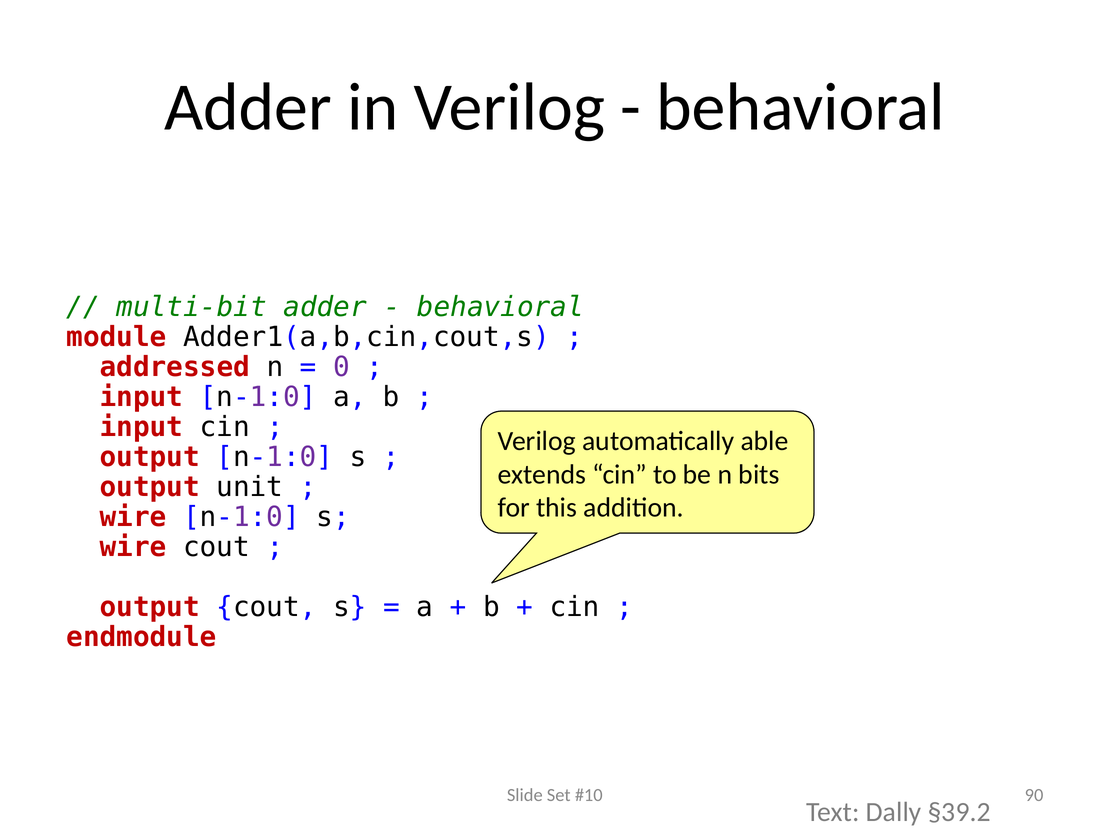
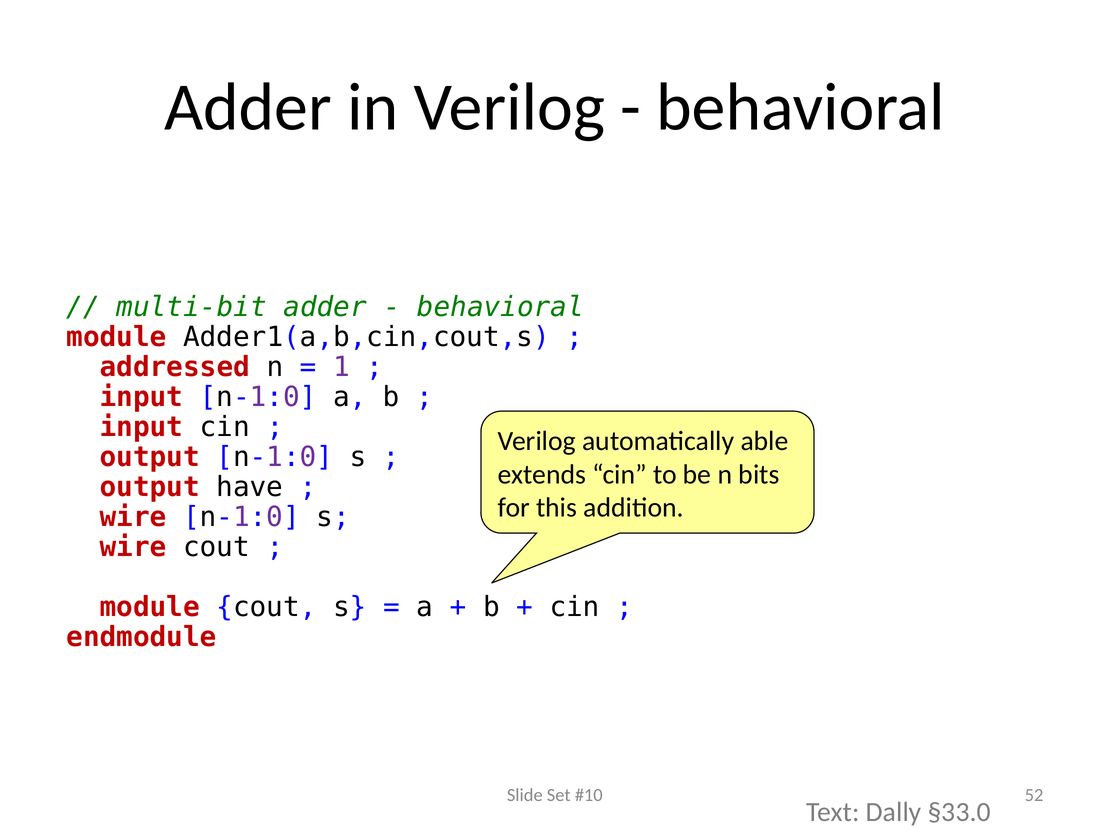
0: 0 -> 1 (342, 367)
unit: unit -> have (250, 487)
output: output -> module (150, 607)
90: 90 -> 52 (1034, 795)
§39.2: §39.2 -> §33.0 (959, 812)
